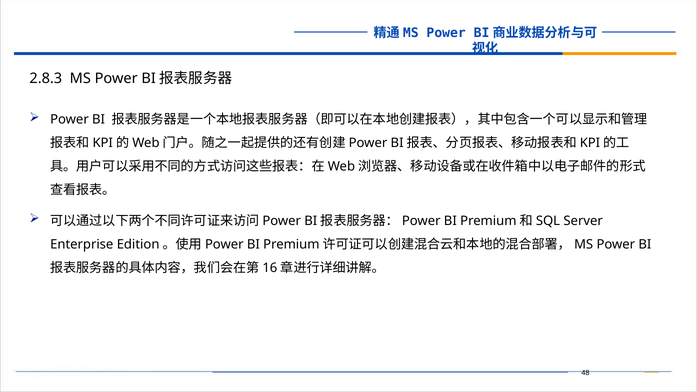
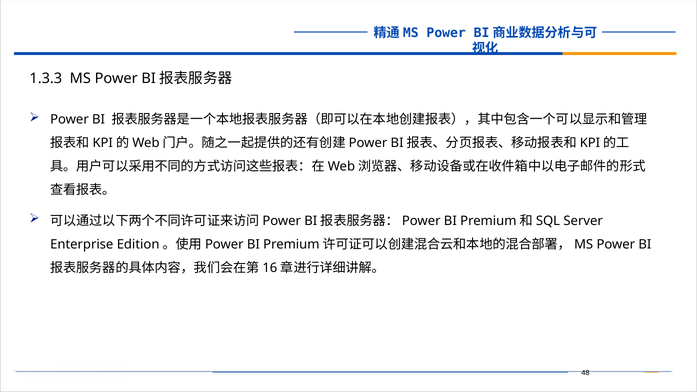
2.8.3: 2.8.3 -> 1.3.3 (46, 78)
